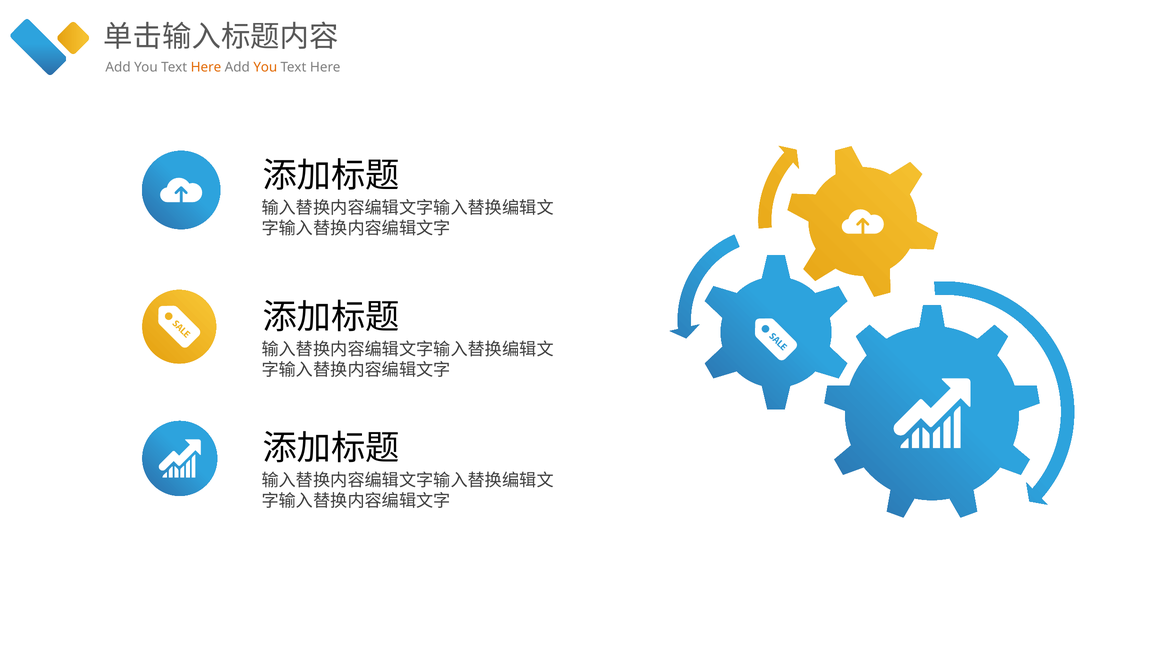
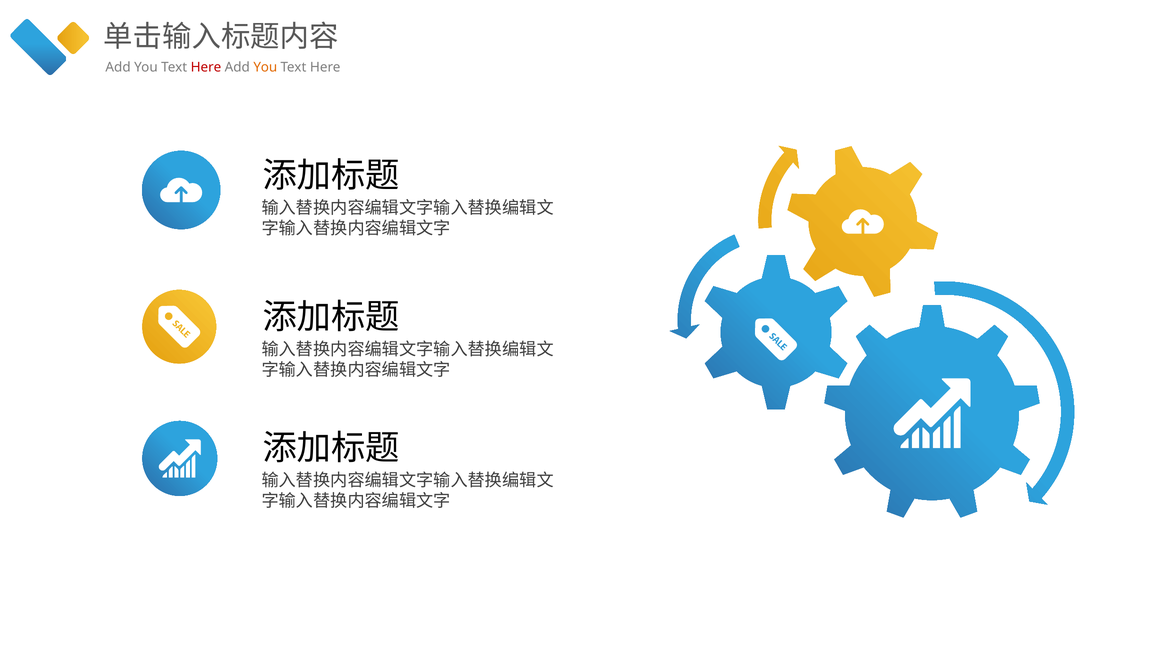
Here colour: orange -> red (206, 67)
